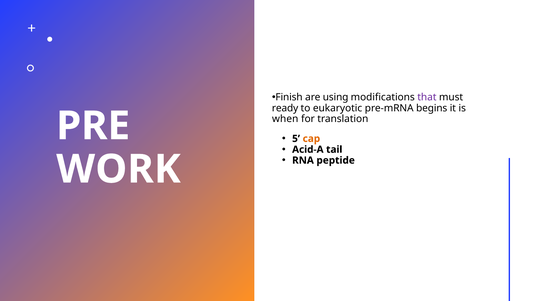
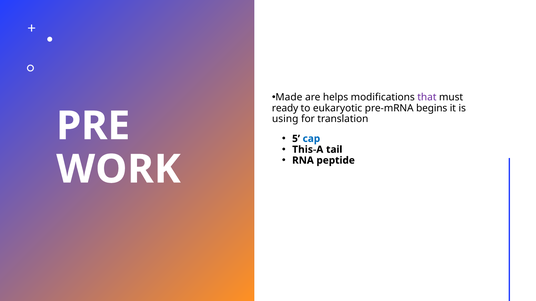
Finish: Finish -> Made (289, 97)
using: using -> helps (336, 97)
when: when -> using (285, 119)
cap colour: orange -> blue (311, 139)
Acid-A: Acid-A -> This-A (308, 150)
